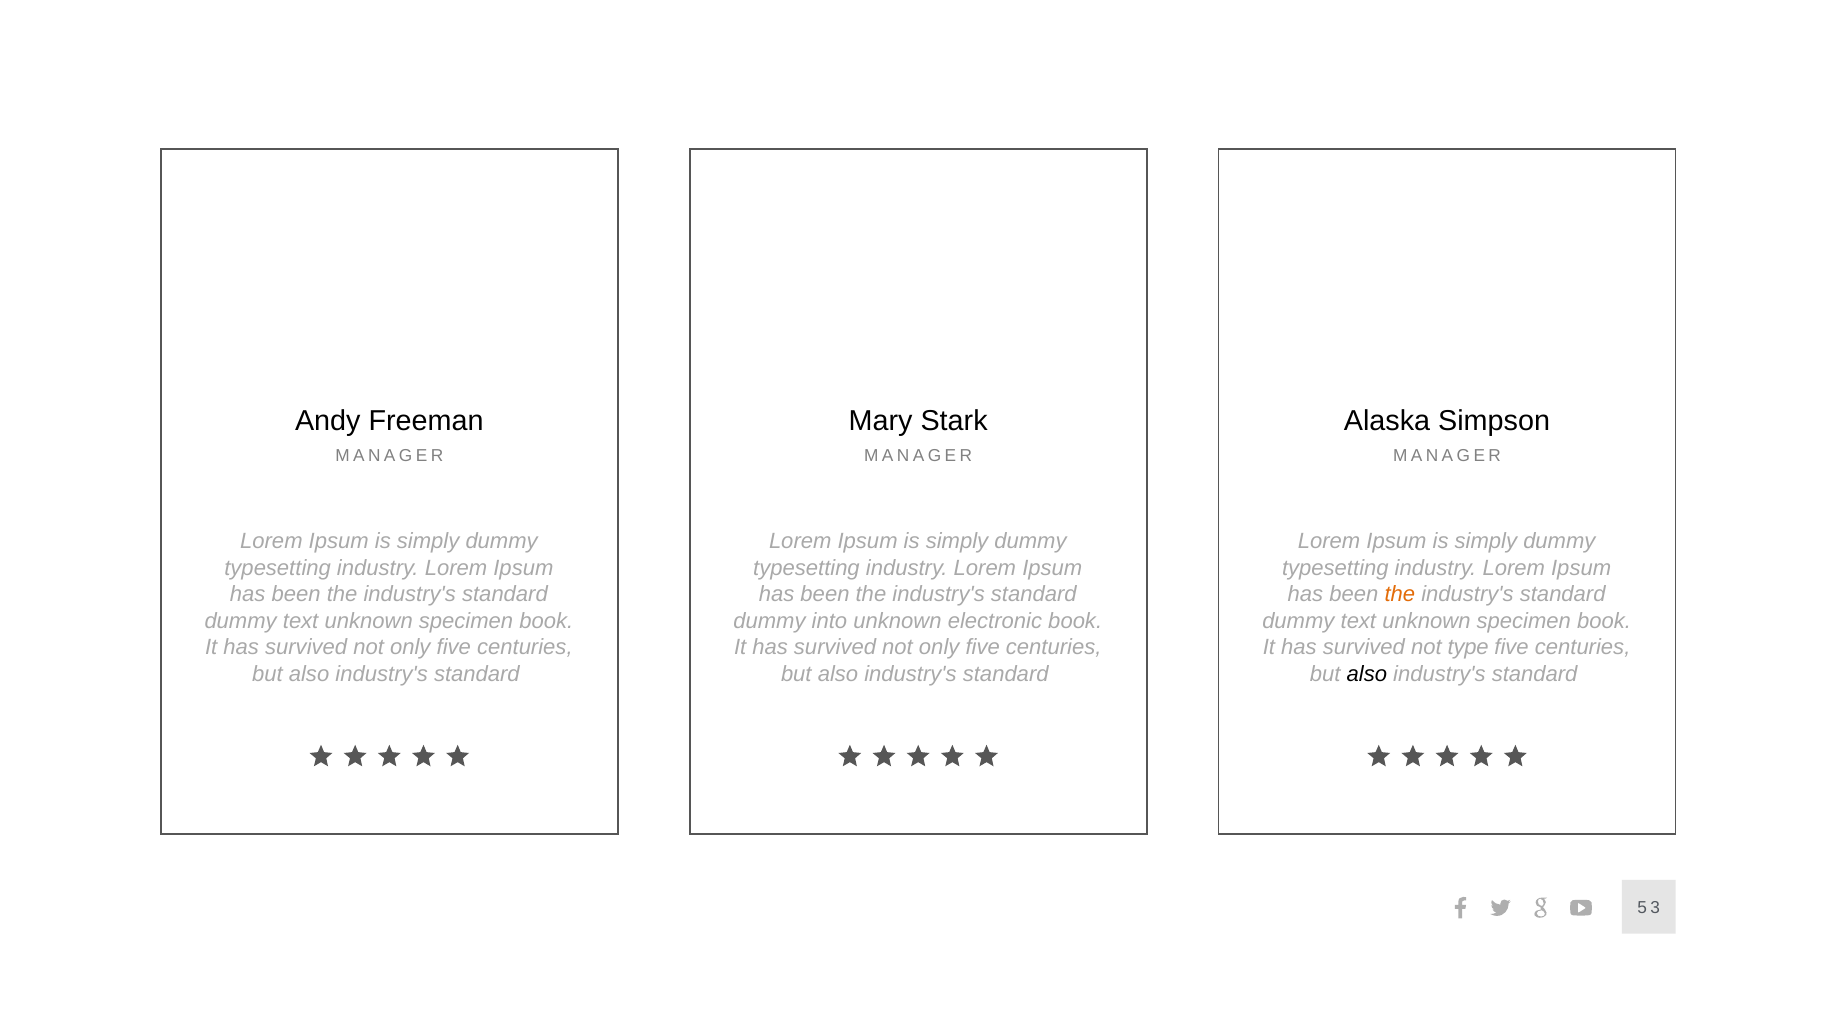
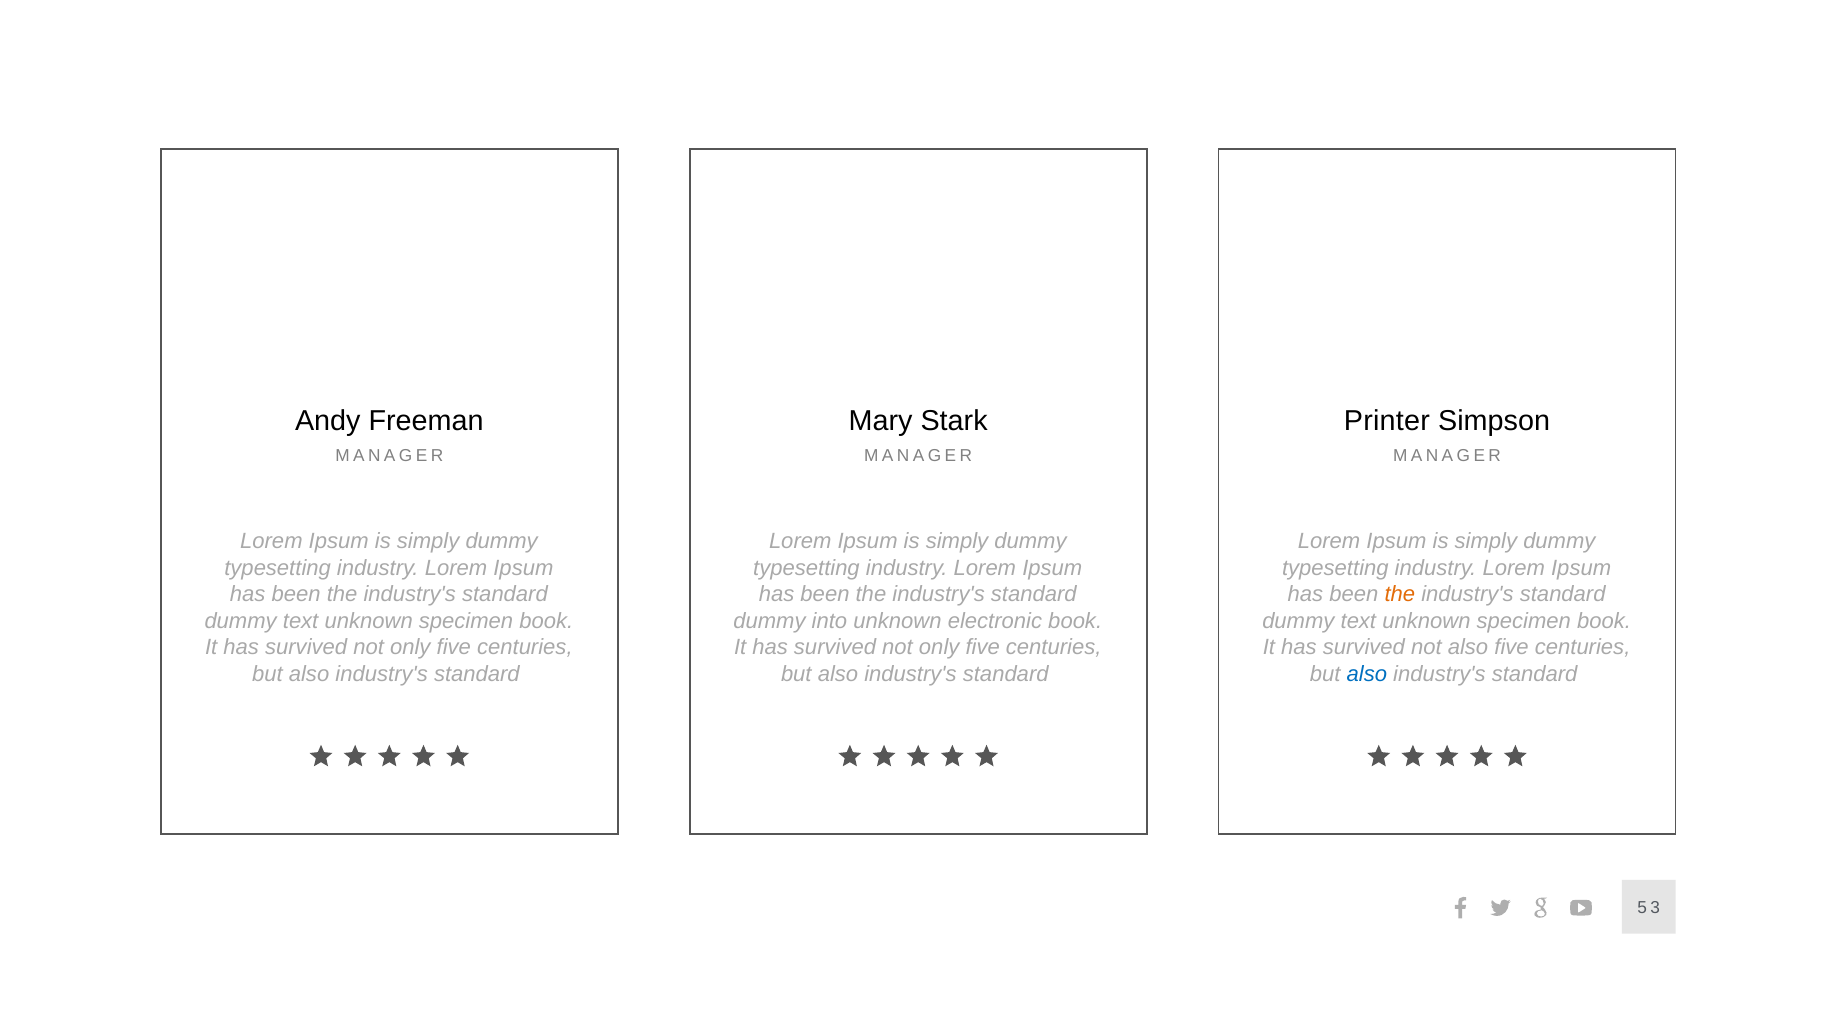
Alaska: Alaska -> Printer (1387, 421)
not type: type -> also (1468, 647)
also colour: black -> blue (1367, 674)
